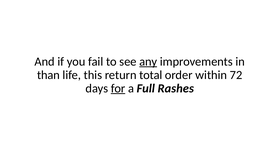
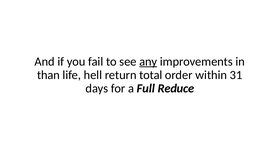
this: this -> hell (93, 75)
72: 72 -> 31 (236, 75)
for underline: present -> none (118, 88)
Rashes: Rashes -> Reduce (176, 88)
